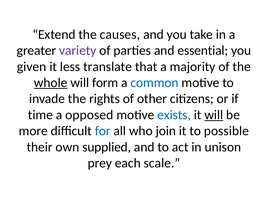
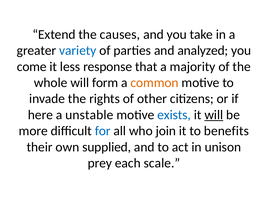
variety colour: purple -> blue (78, 51)
essential: essential -> analyzed (203, 51)
given: given -> come (32, 67)
translate: translate -> response (108, 67)
whole underline: present -> none (51, 83)
common colour: blue -> orange (155, 83)
time: time -> here (40, 115)
opposed: opposed -> unstable (89, 115)
possible: possible -> benefits (226, 131)
